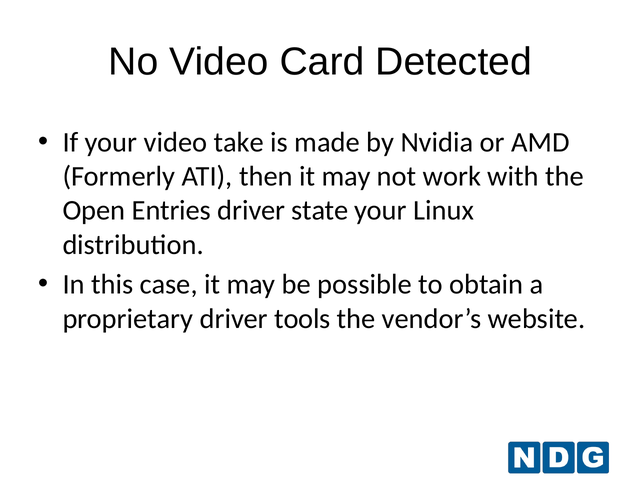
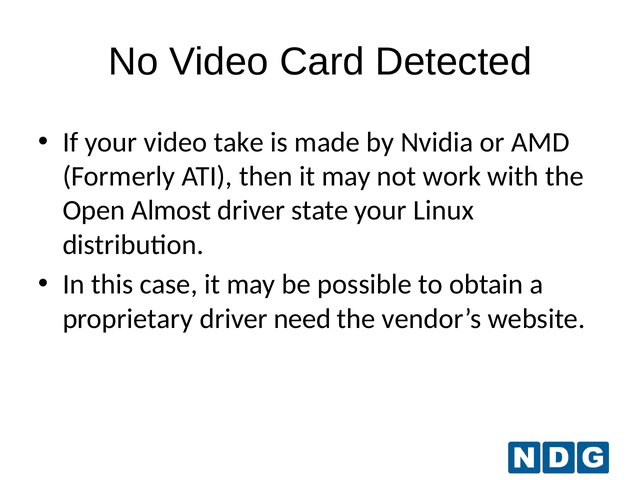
Entries: Entries -> Almost (171, 211)
tools: tools -> need (302, 319)
